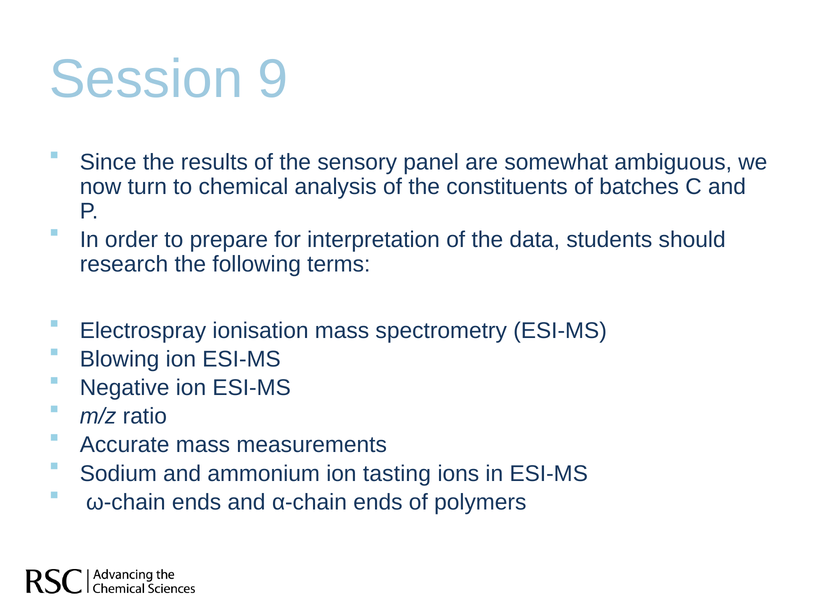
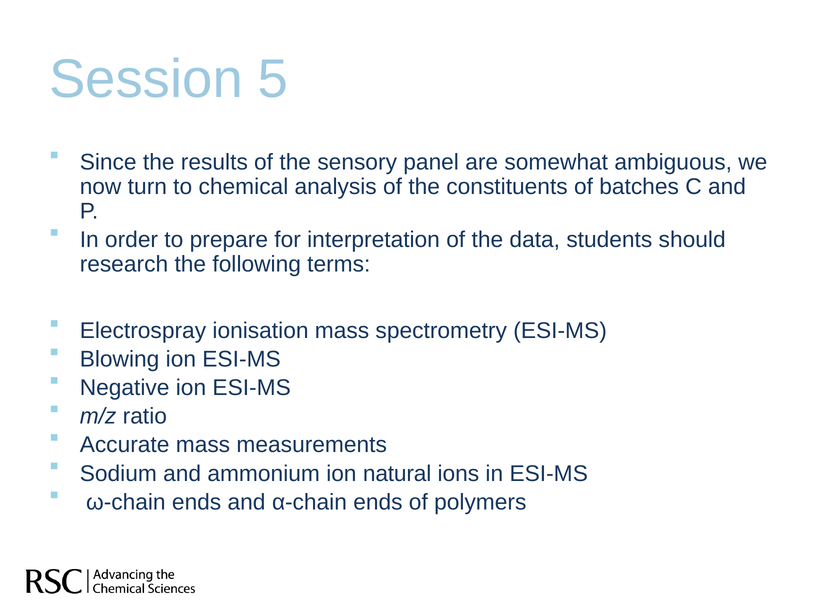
9: 9 -> 5 (273, 79)
tasting: tasting -> natural (397, 474)
